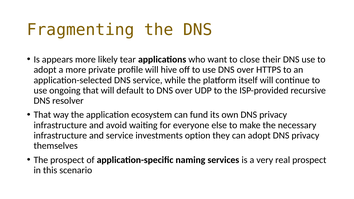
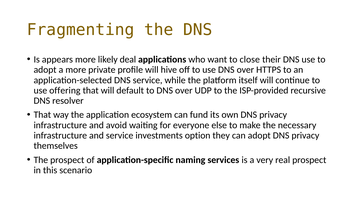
tear: tear -> deal (128, 59)
ongoing: ongoing -> offering (65, 90)
